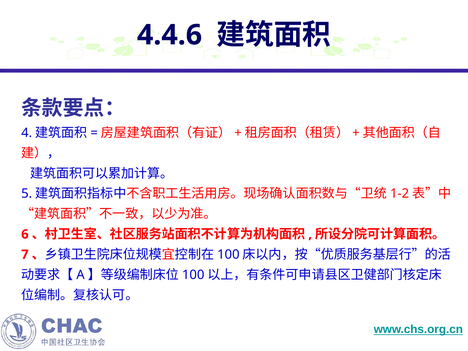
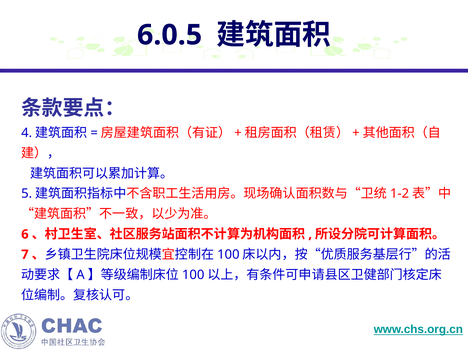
4.4.6: 4.4.6 -> 6.0.5 (170, 35)
